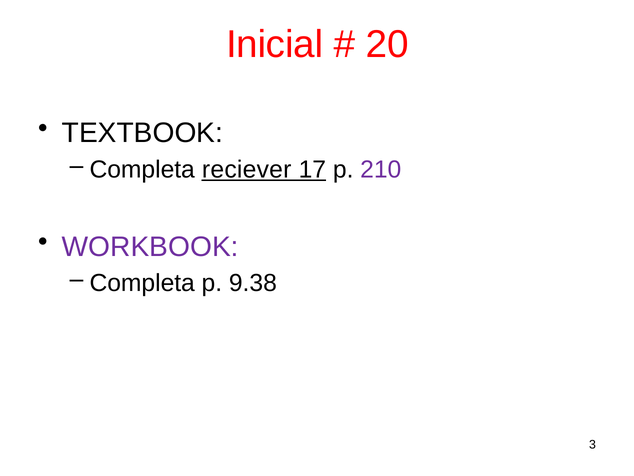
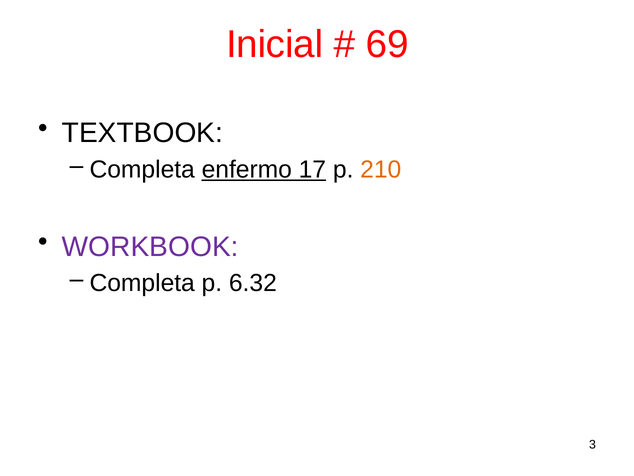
20: 20 -> 69 (387, 44)
reciever: reciever -> enfermo (247, 169)
210 colour: purple -> orange (381, 169)
9.38: 9.38 -> 6.32 (253, 283)
